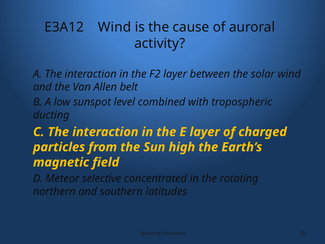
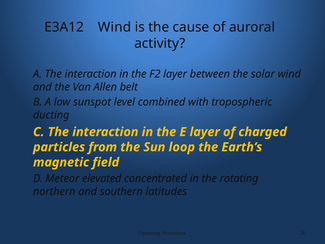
high: high -> loop (182, 147)
selective: selective -> elevated (102, 178)
